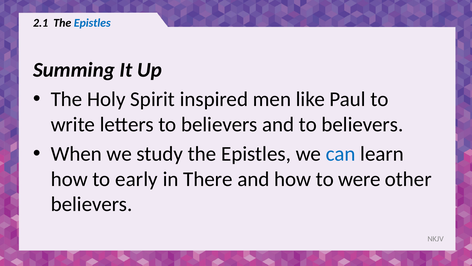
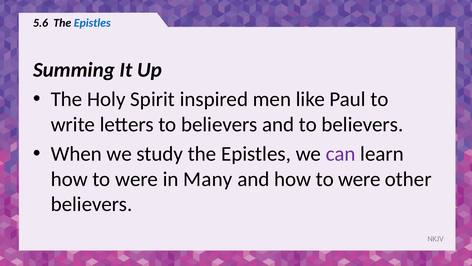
2.1: 2.1 -> 5.6 (41, 23)
can colour: blue -> purple (341, 154)
early: early -> were (137, 179)
There: There -> Many (208, 179)
